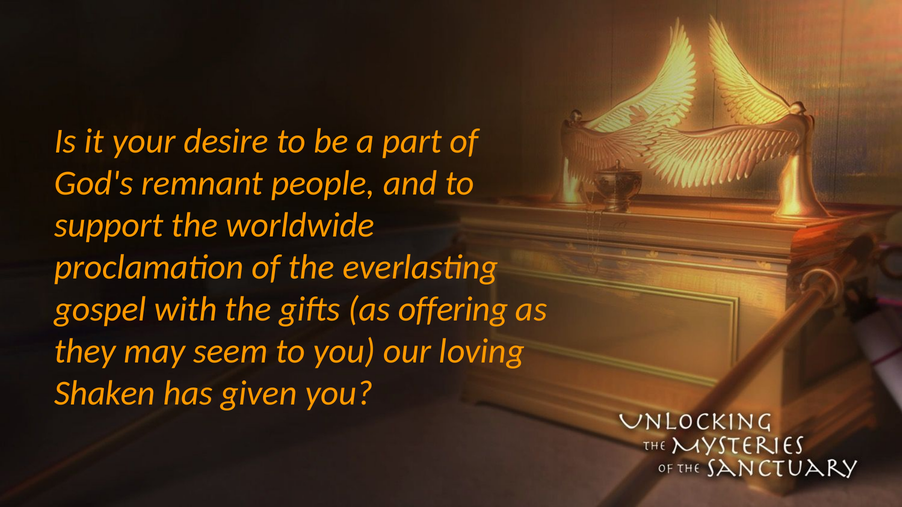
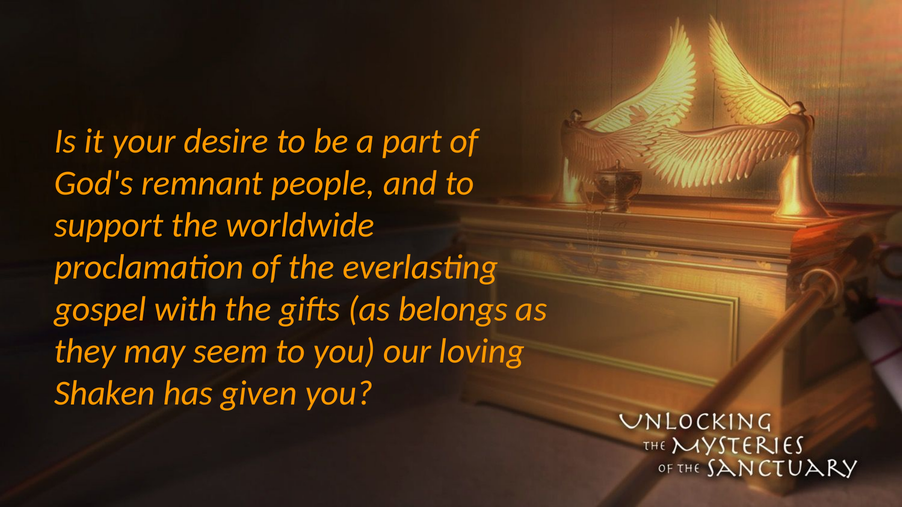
offering: offering -> belongs (453, 310)
